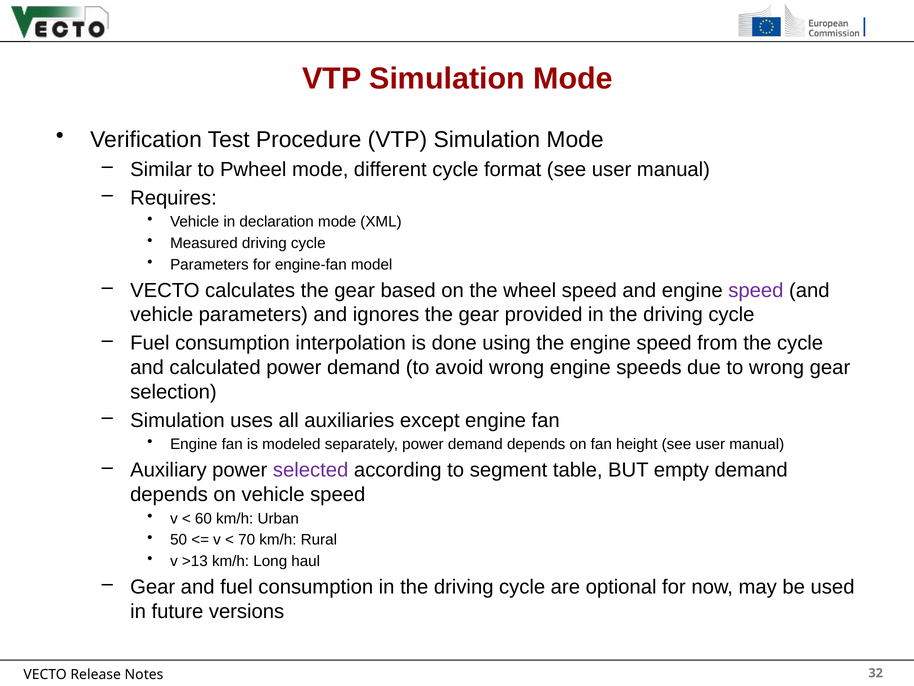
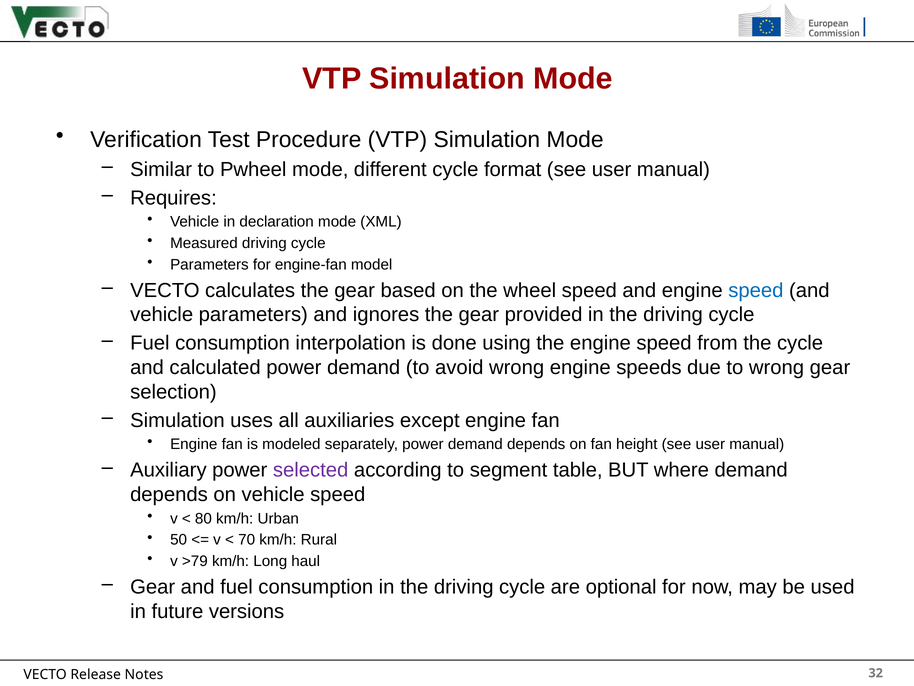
speed colour: purple -> blue (756, 290)
empty: empty -> where (681, 470)
60: 60 -> 80 (203, 518)
>13: >13 -> >79 (195, 561)
